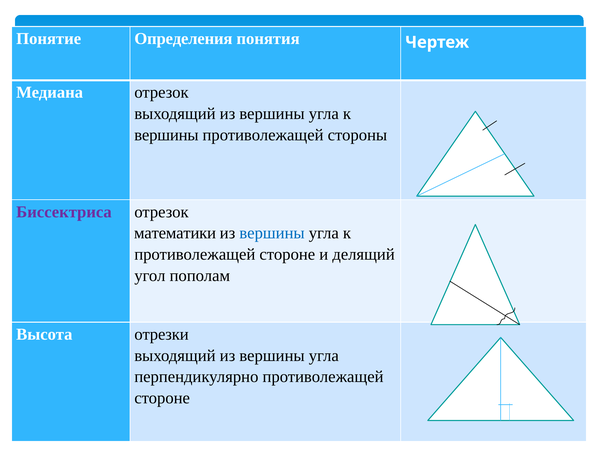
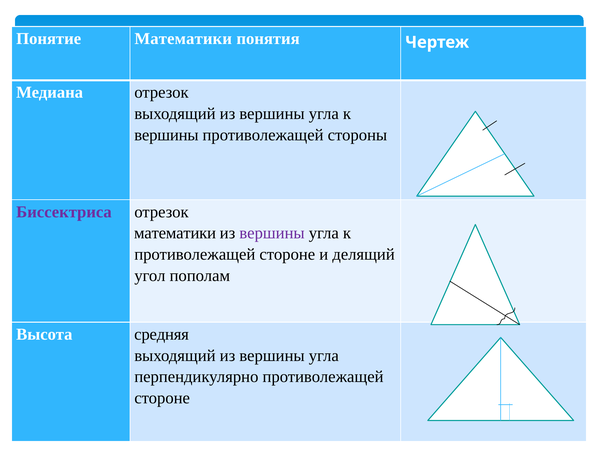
Понятие Определения: Определения -> Математики (183, 39)
вершины colour: blue -> purple (272, 233)
отрезки: отрезки -> средняя (162, 334)
